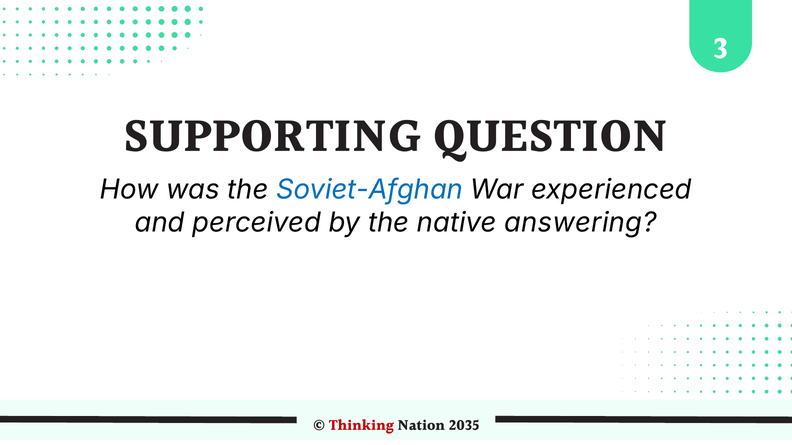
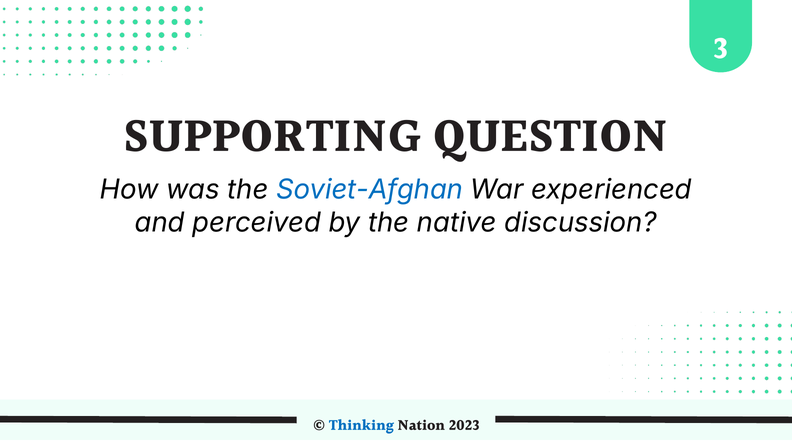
answering: answering -> discussion (581, 223)
Thinking colour: red -> blue (361, 427)
2035: 2035 -> 2023 (464, 427)
